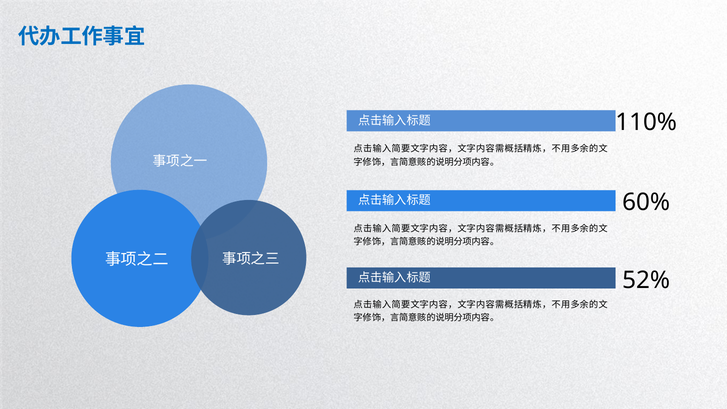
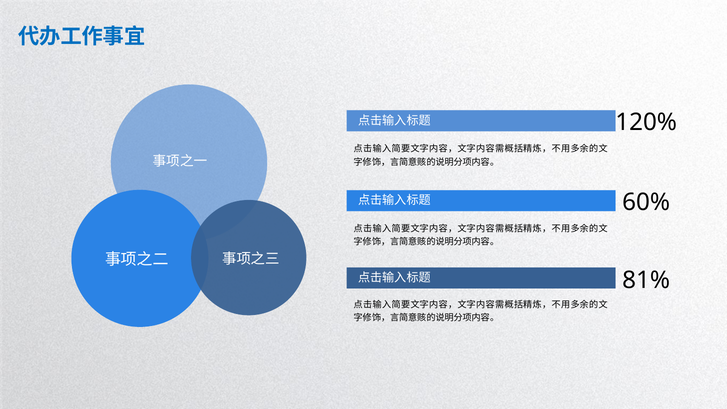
110%: 110% -> 120% (646, 122)
52%: 52% -> 81% (646, 280)
